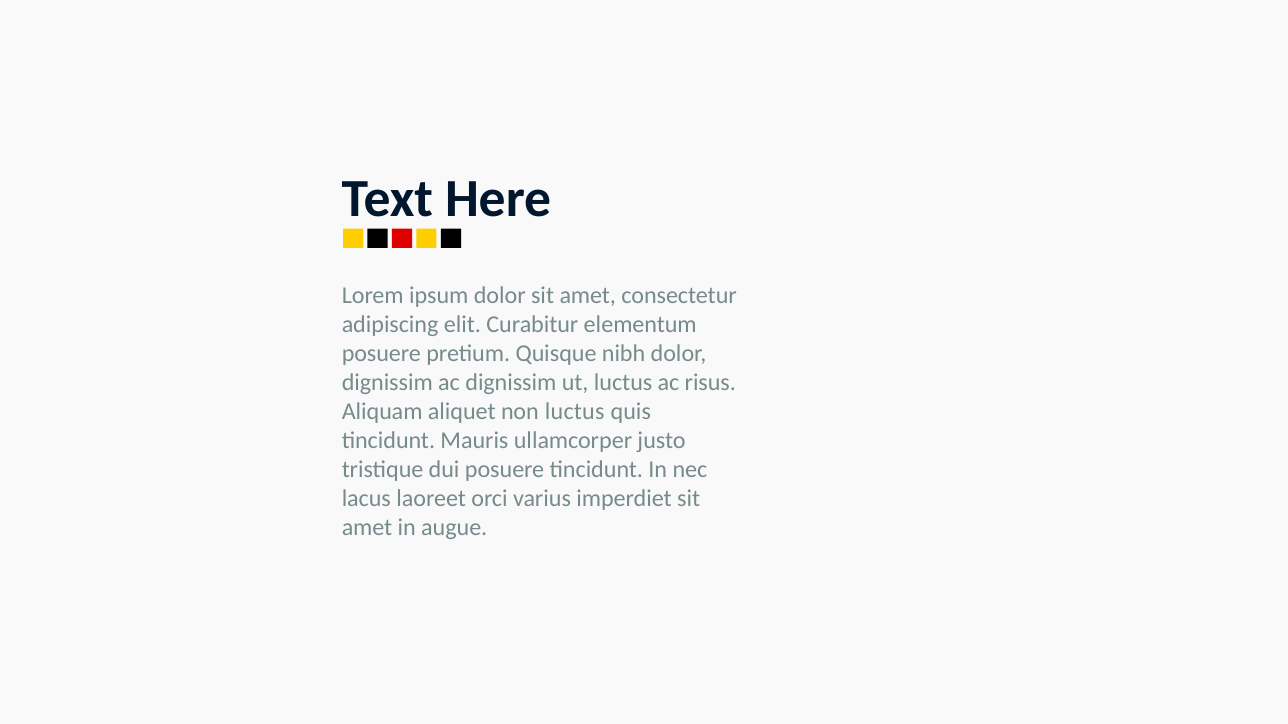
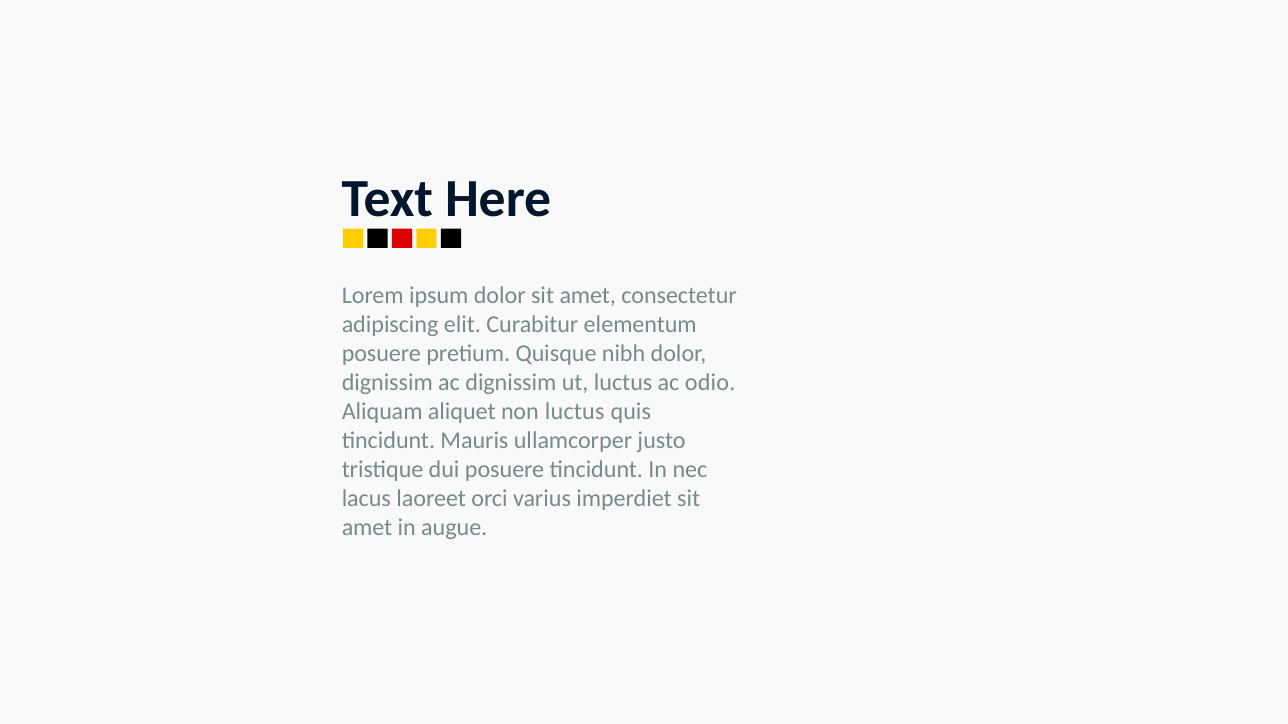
risus: risus -> odio (710, 383)
